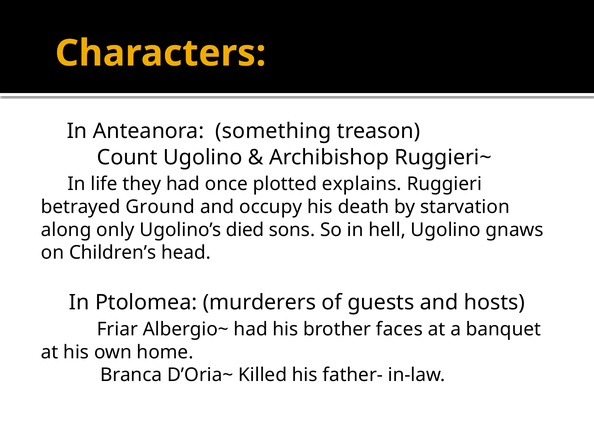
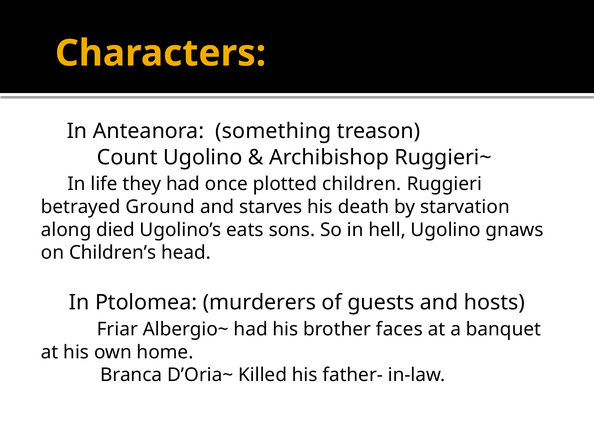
explains: explains -> children (362, 184)
occupy: occupy -> starves (271, 207)
only: only -> died (116, 230)
died: died -> eats (245, 230)
